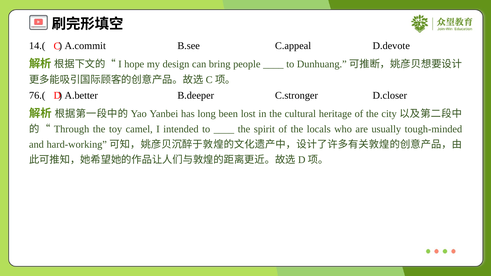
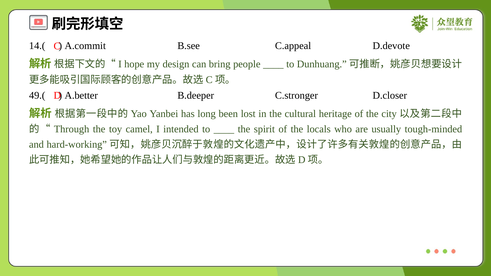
76.(: 76.( -> 49.( (37, 95)
